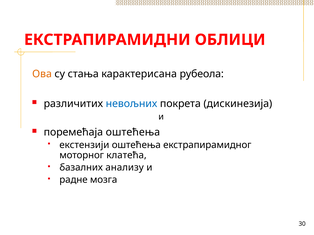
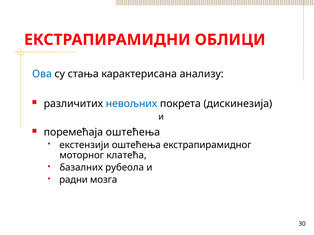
Ова colour: orange -> blue (42, 74)
рубеола: рубеола -> анализу (202, 74)
анализу: анализу -> рубеола (125, 168)
радне: радне -> радни (74, 180)
